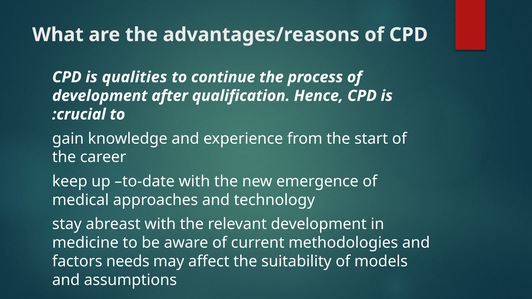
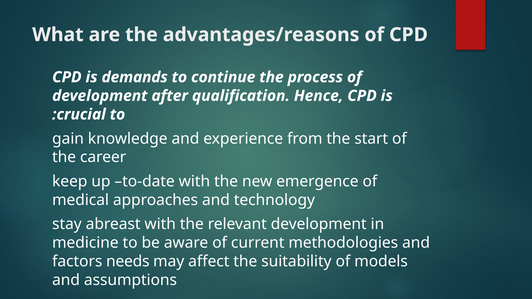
qualities: qualities -> demands (135, 77)
